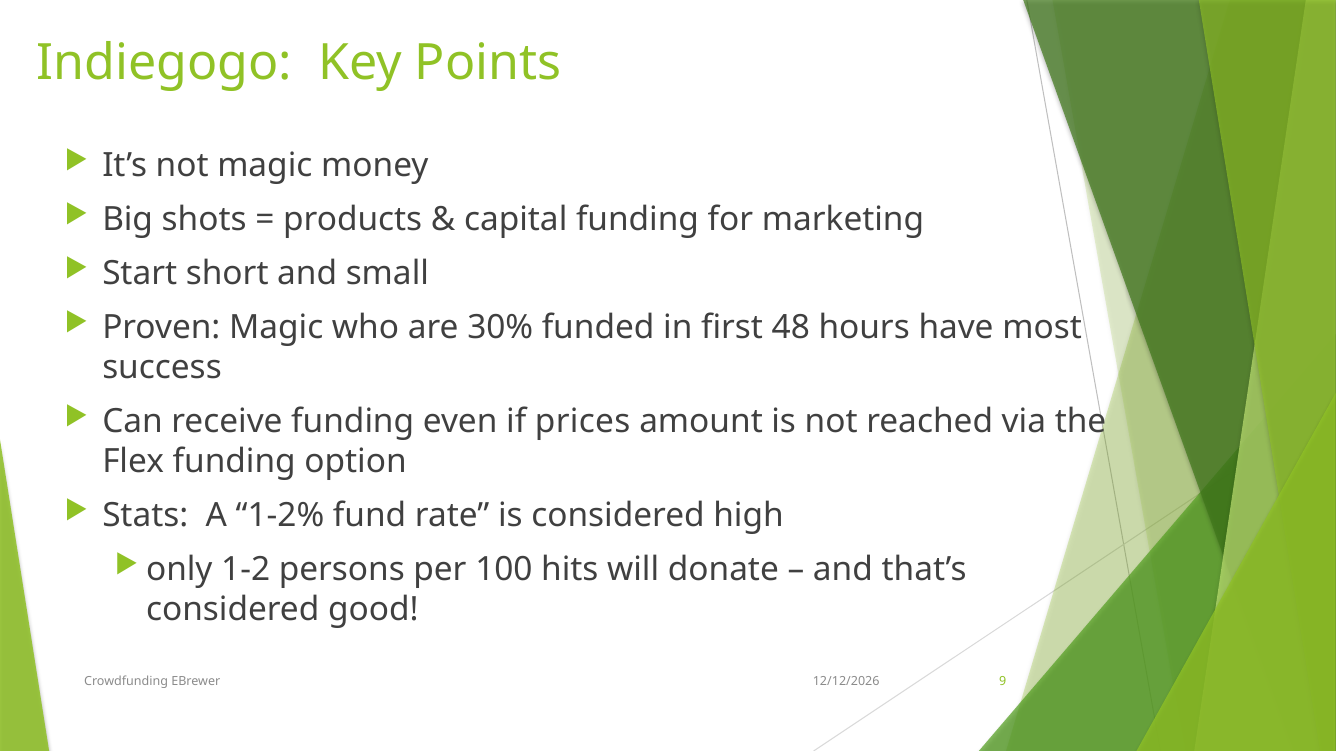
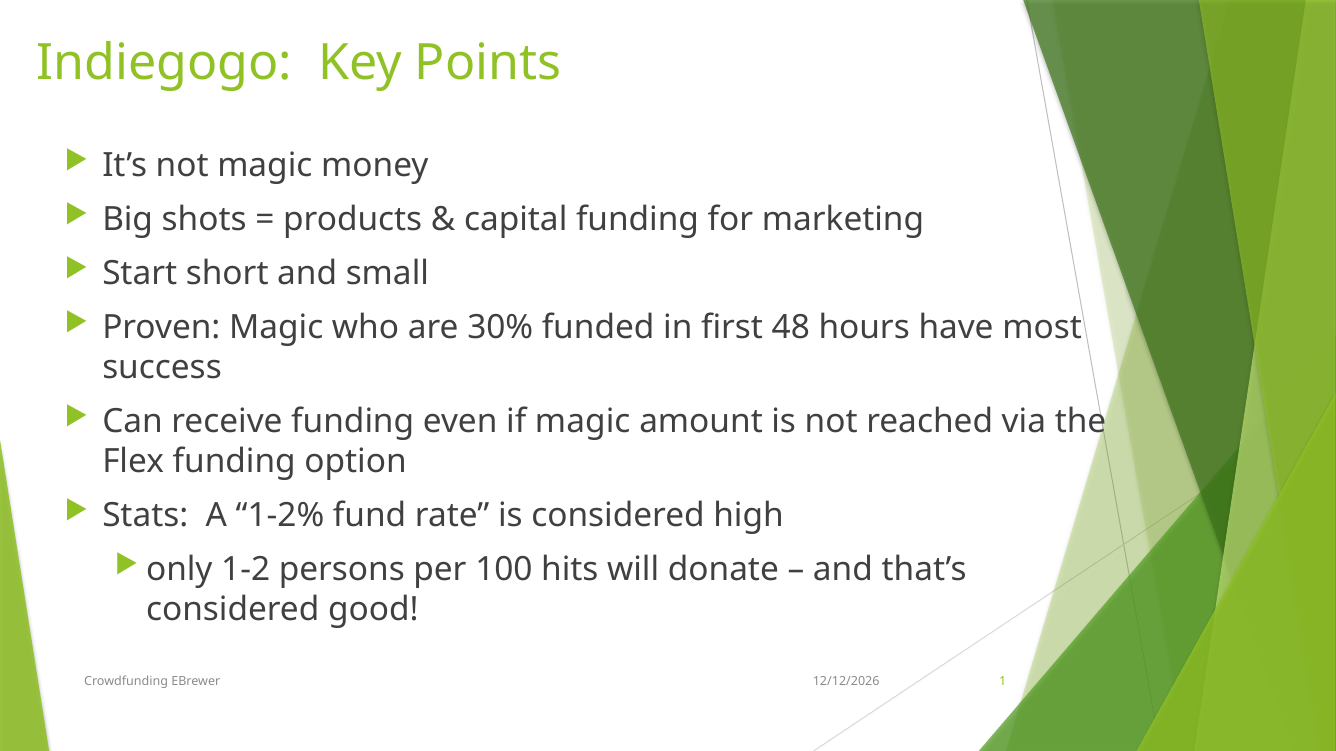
if prices: prices -> magic (583, 422)
9: 9 -> 1 (1003, 682)
